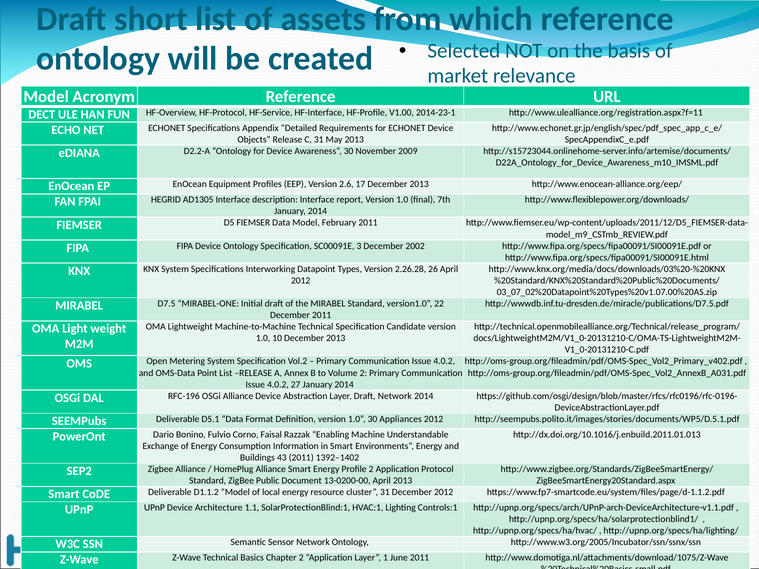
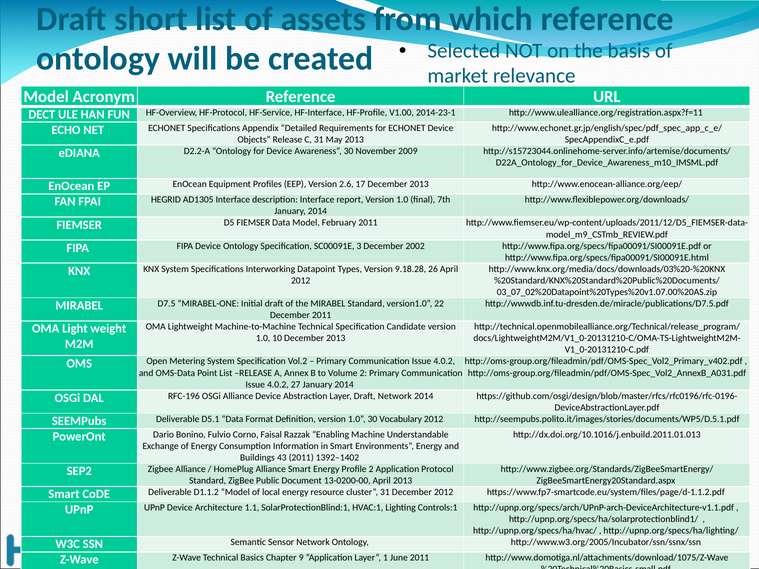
2.26.28: 2.26.28 -> 9.18.28 (411, 269)
Appliances: Appliances -> Vocabulary (401, 419)
Chapter 2: 2 -> 9 (301, 558)
